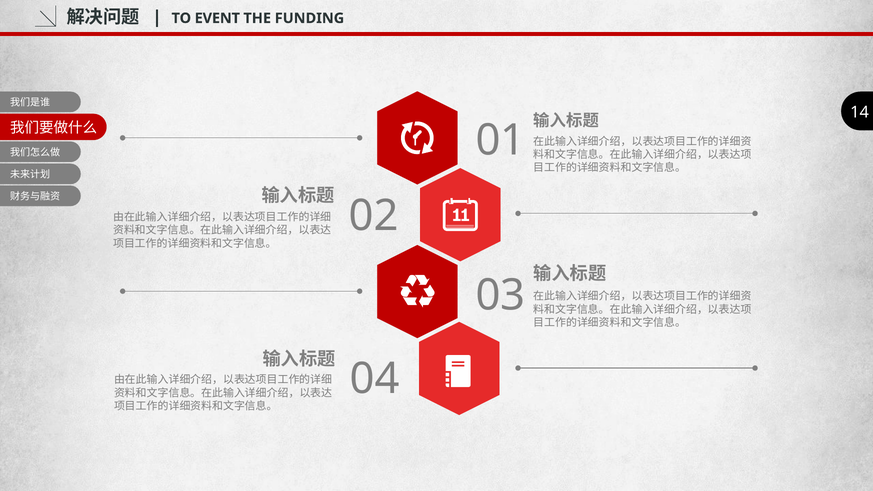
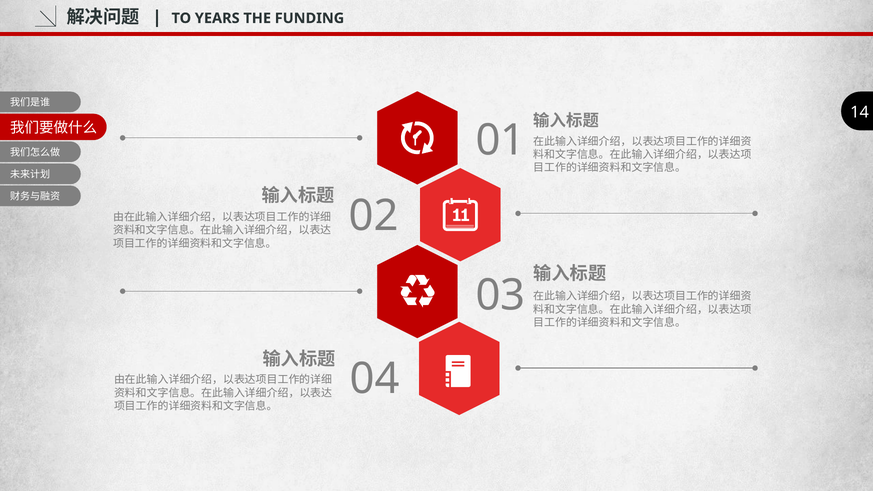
EVENT: EVENT -> YEARS (217, 18)
